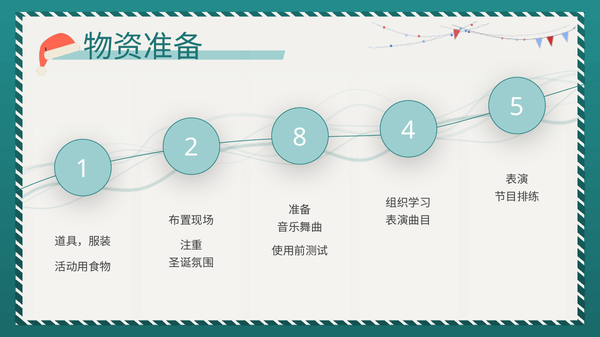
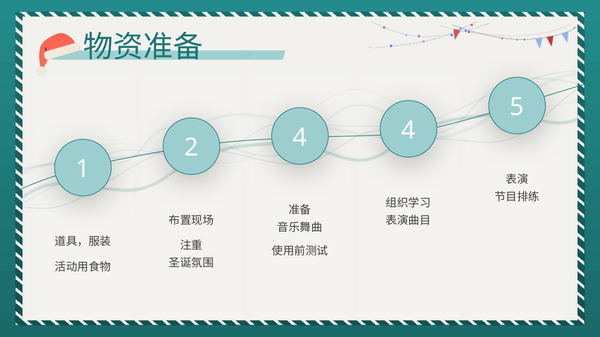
2 8: 8 -> 4 (300, 138)
